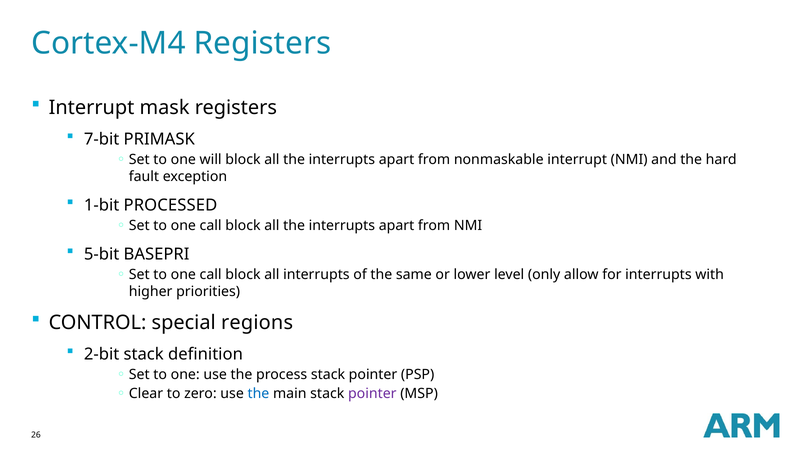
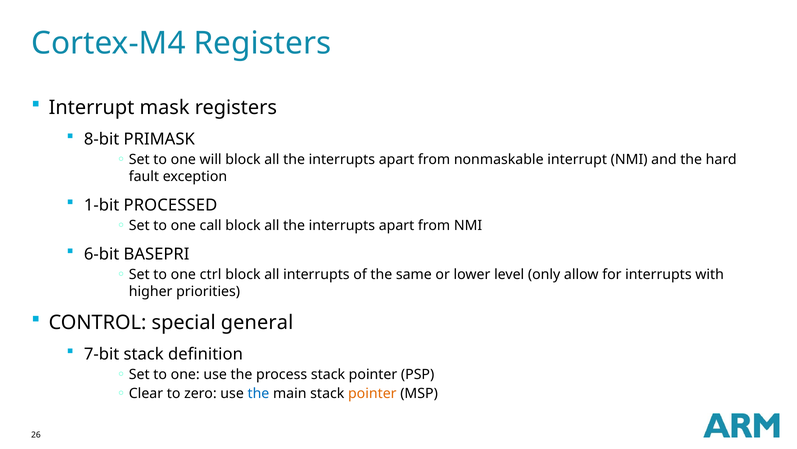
7-bit: 7-bit -> 8-bit (102, 139)
5-bit: 5-bit -> 6-bit (102, 254)
call: call -> ctrl (211, 274)
regions: regions -> general (257, 322)
2-bit: 2-bit -> 7-bit (102, 354)
pointer colour: purple -> orange (372, 393)
